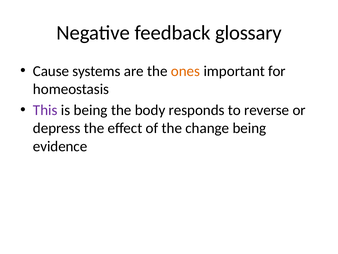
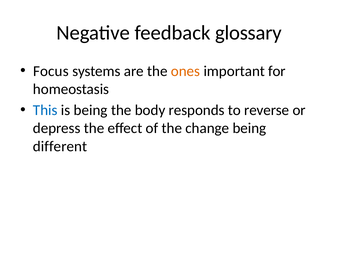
Cause: Cause -> Focus (51, 71)
This colour: purple -> blue (45, 110)
evidence: evidence -> different (60, 146)
